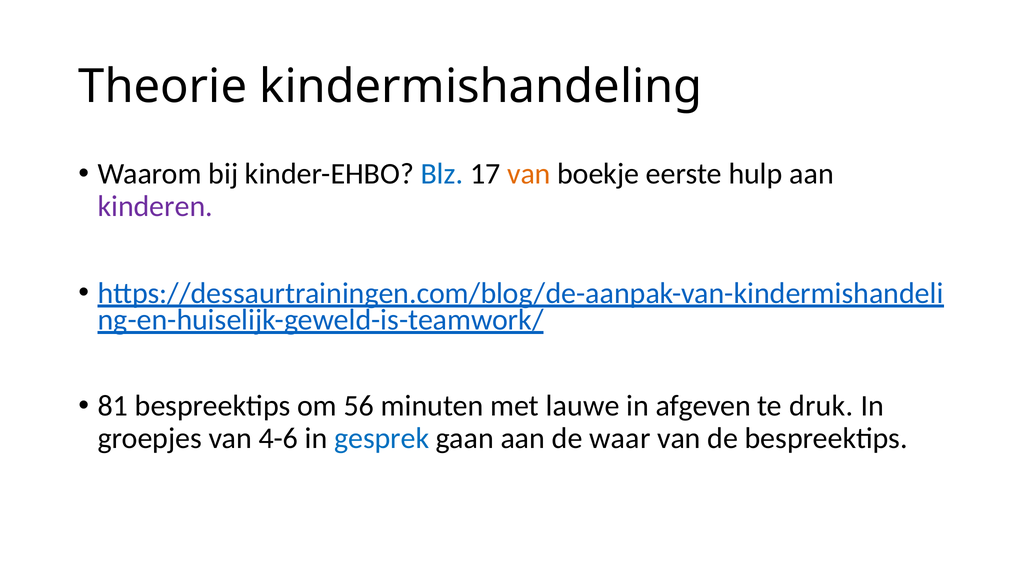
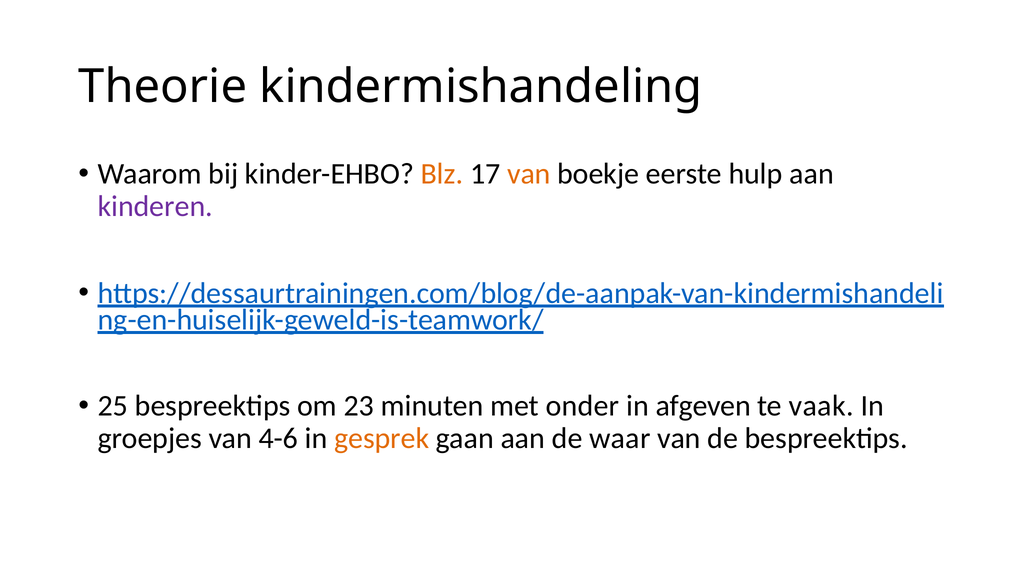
Blz colour: blue -> orange (442, 174)
81: 81 -> 25 (113, 406)
56: 56 -> 23 (359, 406)
lauwe: lauwe -> onder (582, 406)
druk: druk -> vaak (821, 406)
gesprek colour: blue -> orange (382, 438)
